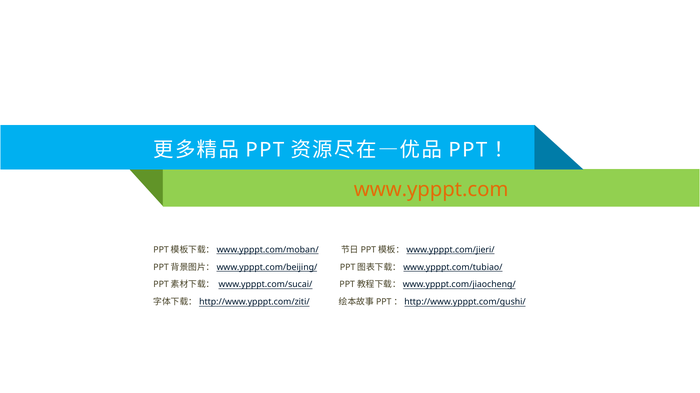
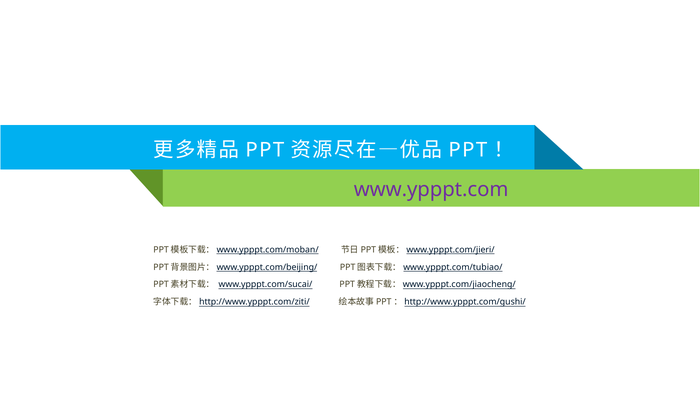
www.ypppt.com colour: orange -> purple (431, 189)
